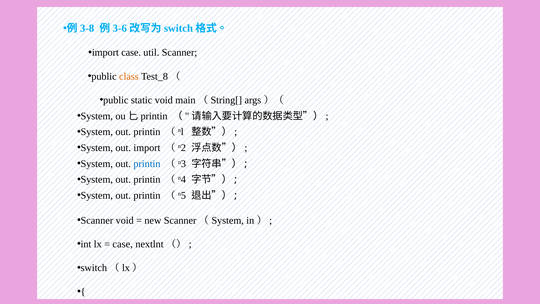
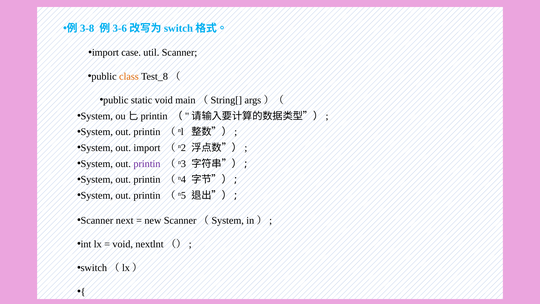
printin colour: blue -> purple (147, 164)
Scanner void: void -> next (125, 220)
case: case -> void (123, 244)
